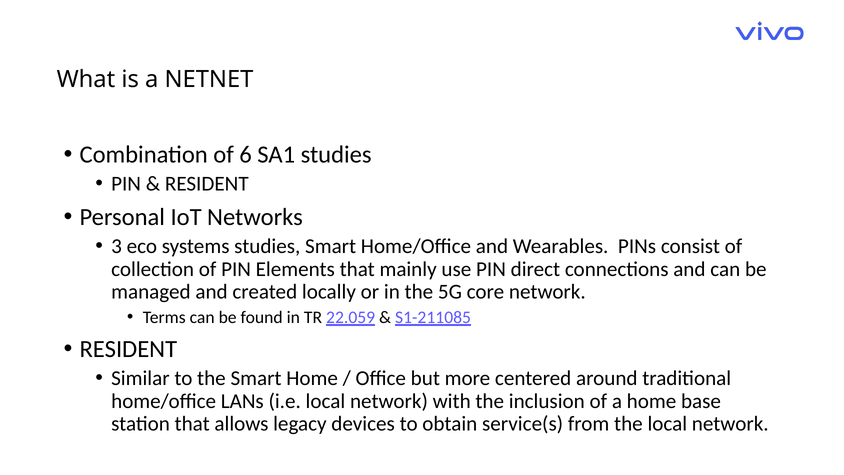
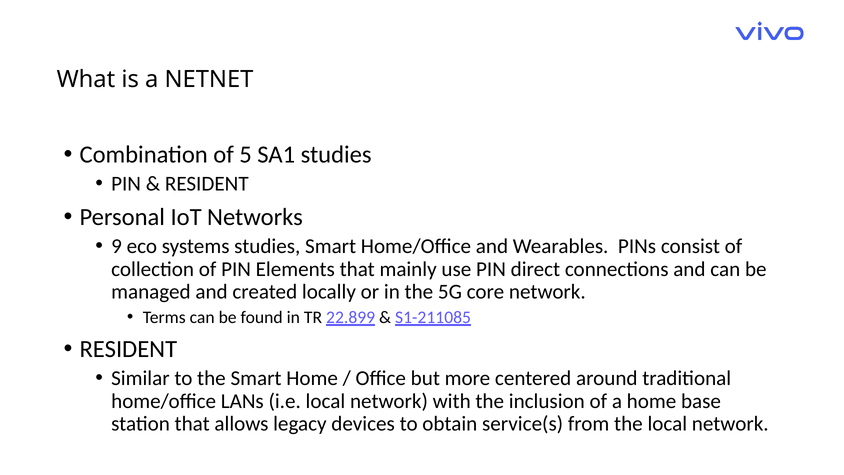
6: 6 -> 5 (246, 155)
3: 3 -> 9 (117, 246)
22.059: 22.059 -> 22.899 (351, 317)
